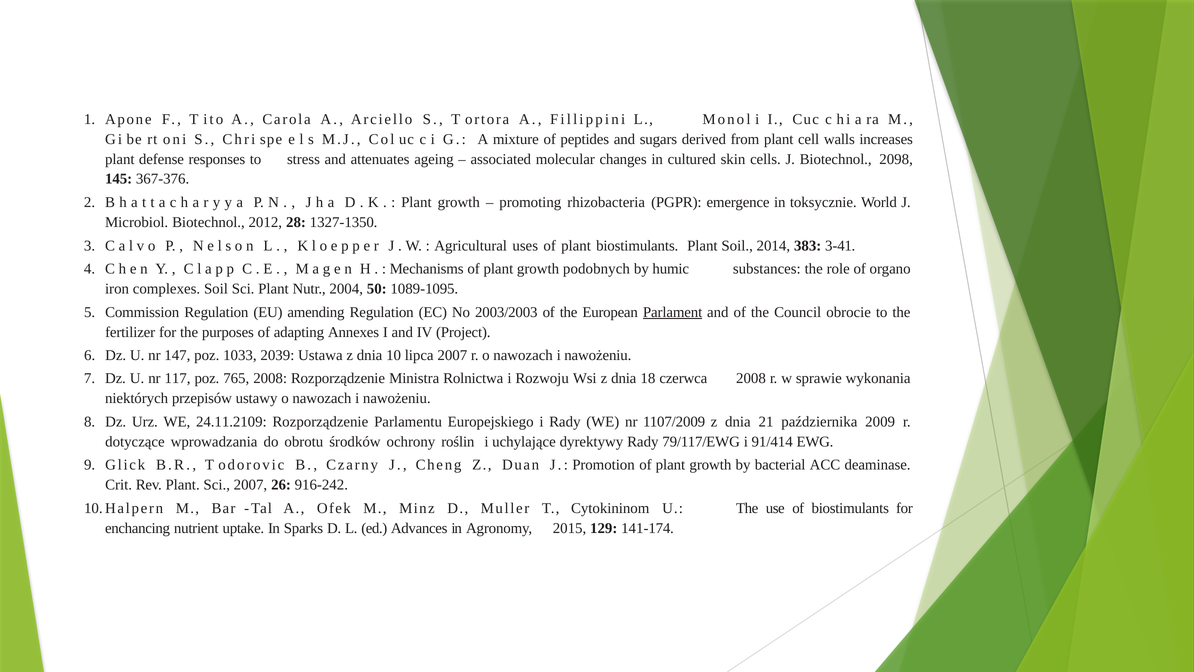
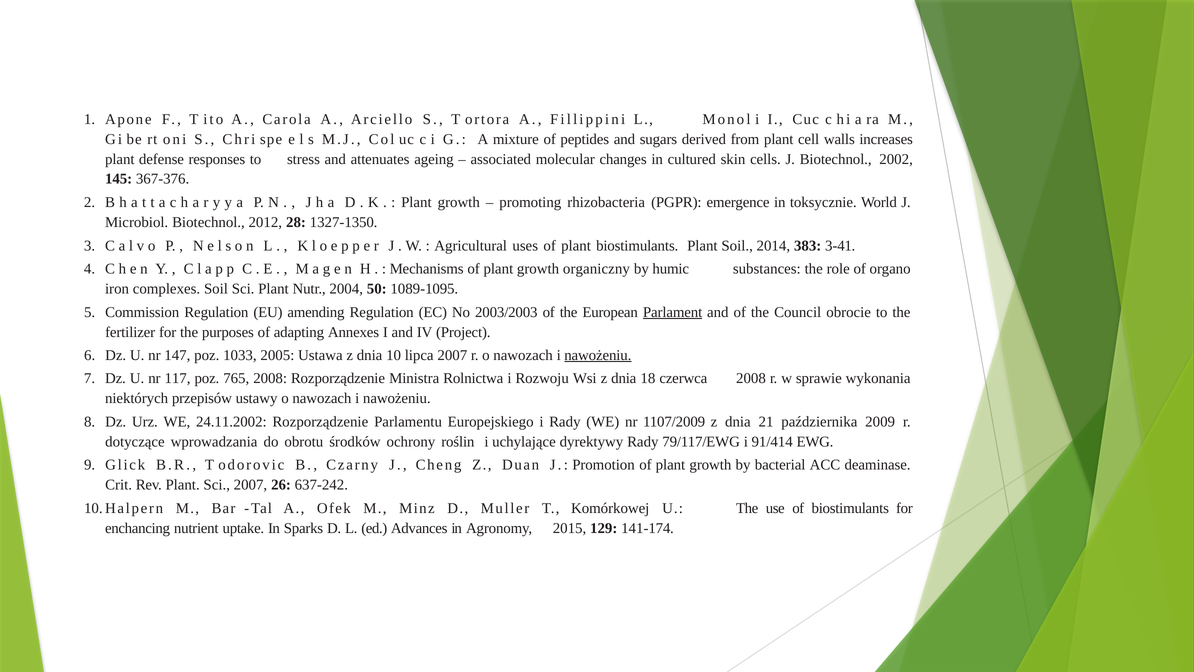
2098: 2098 -> 2002 (896, 159)
podobnych: podobnych -> organiczny (596, 269)
2039: 2039 -> 2005 (277, 355)
nawożeniu underline: none -> present (598, 355)
24.11.2109: 24.11.2109 -> 24.11.2002 (231, 421)
916-242: 916-242 -> 637-242 (321, 485)
Cytokininom: Cytokininom -> Komórkowej (610, 508)
